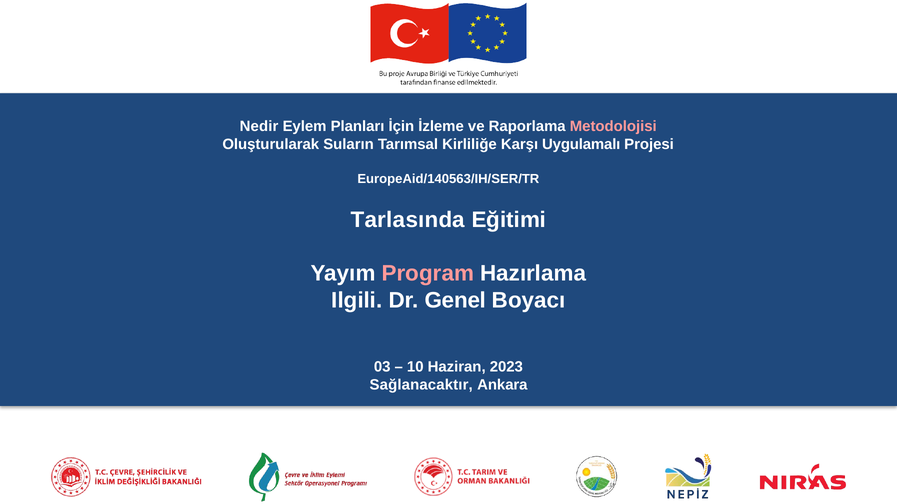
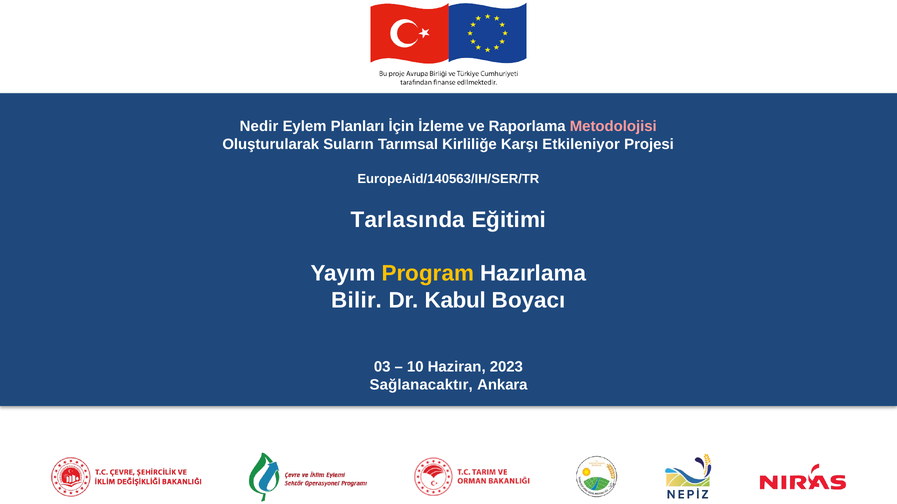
Uygulamalı: Uygulamalı -> Etkileniyor (581, 144)
Program colour: pink -> yellow (428, 274)
Ilgili: Ilgili -> Bilir (357, 301)
Genel: Genel -> Kabul (455, 301)
